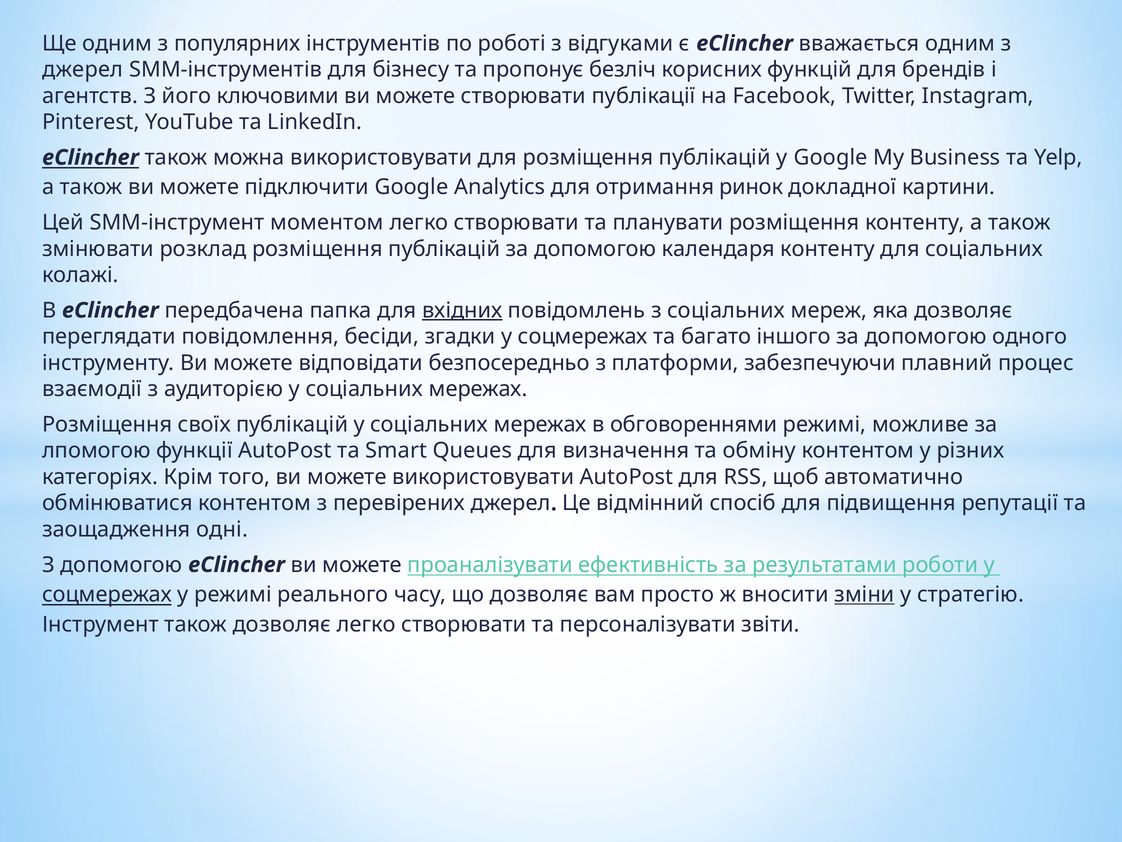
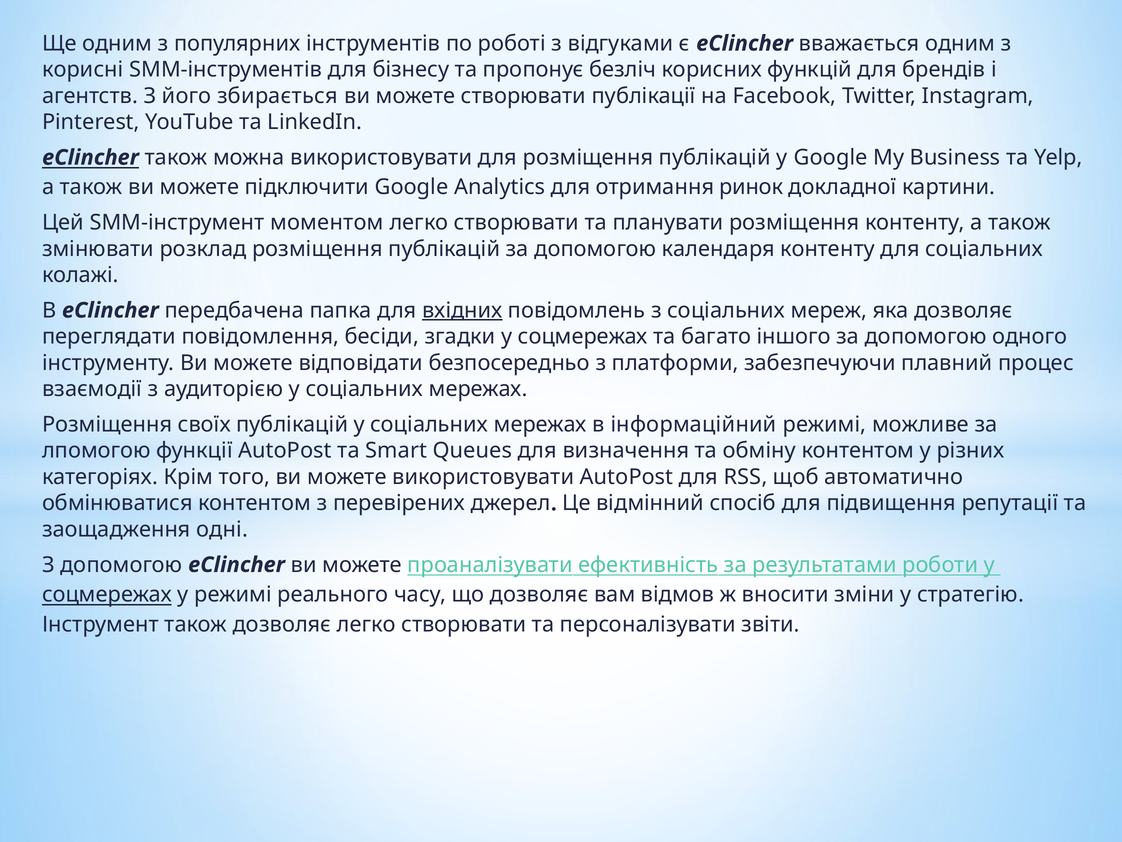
джерел: джерел -> корисні (83, 70)
ключовими: ключовими -> збирається (277, 96)
обговореннями: обговореннями -> інформаційний (694, 424)
просто: просто -> відмов (677, 594)
зміни underline: present -> none (865, 594)
